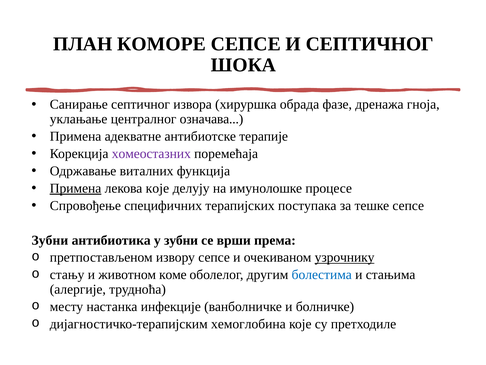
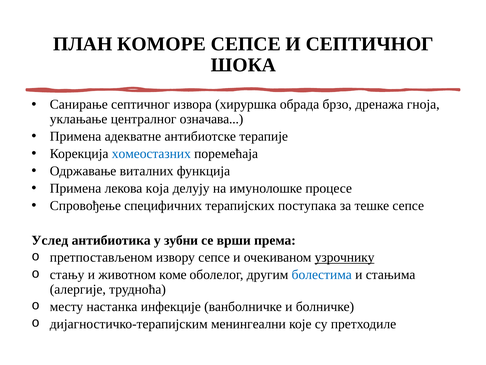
фазе: фазе -> брзо (337, 104)
хомеостазних colour: purple -> blue (151, 154)
Примена underline: present -> none (76, 188)
лекова које: које -> која (157, 188)
Зубни: Зубни -> Услед (50, 240)
хемоглобина: хемоглобина -> менингеални (248, 324)
